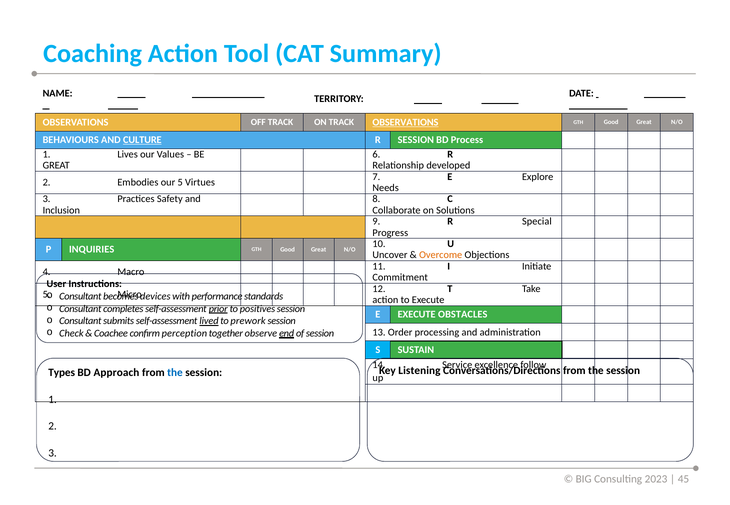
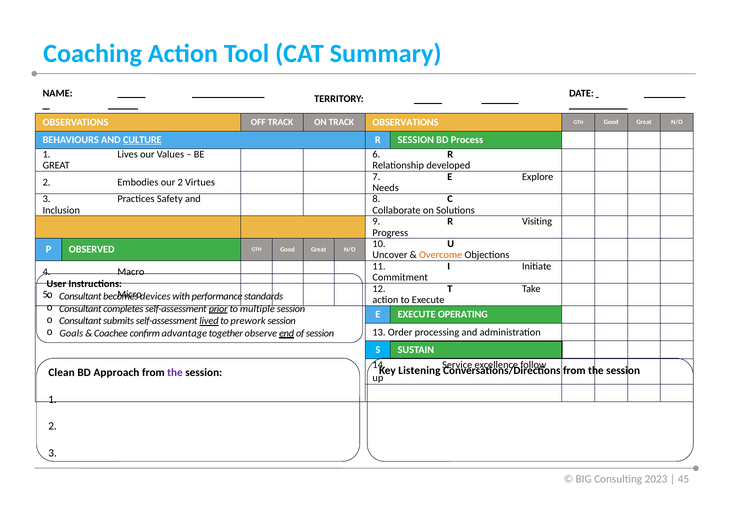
OBSERVATIONS underline: present -> none (405, 122)
our 5: 5 -> 2 (180, 182)
Special: Special -> Visiting (537, 222)
INQUIRIES: INQUIRIES -> OBSERVED (92, 250)
positives: positives -> multiple (257, 309)
OBSTACLES: OBSTACLES -> OPERATING (463, 315)
Check: Check -> Goals (71, 334)
perception: perception -> advantage (184, 334)
Types: Types -> Clean (62, 373)
the colour: blue -> purple (175, 373)
